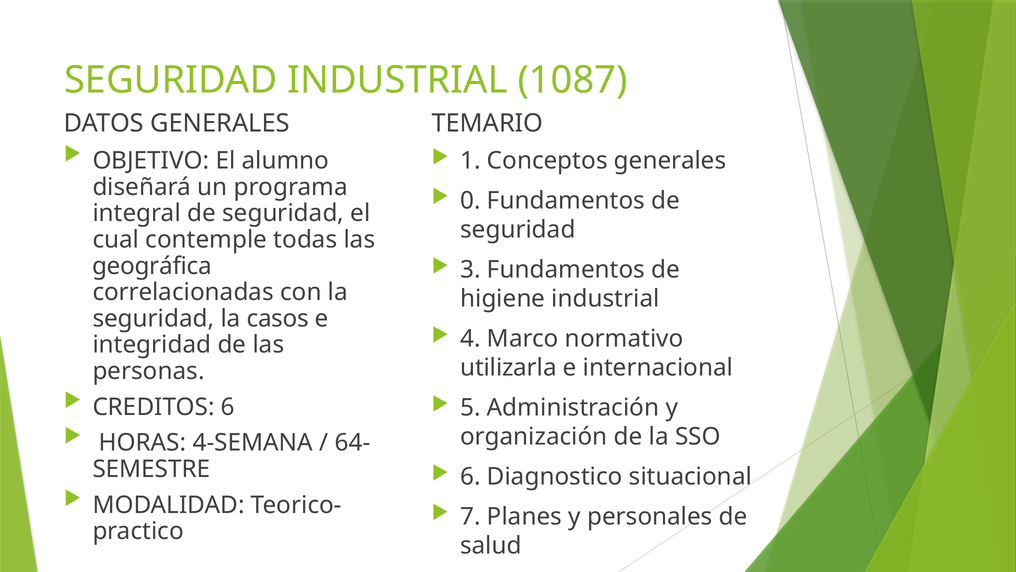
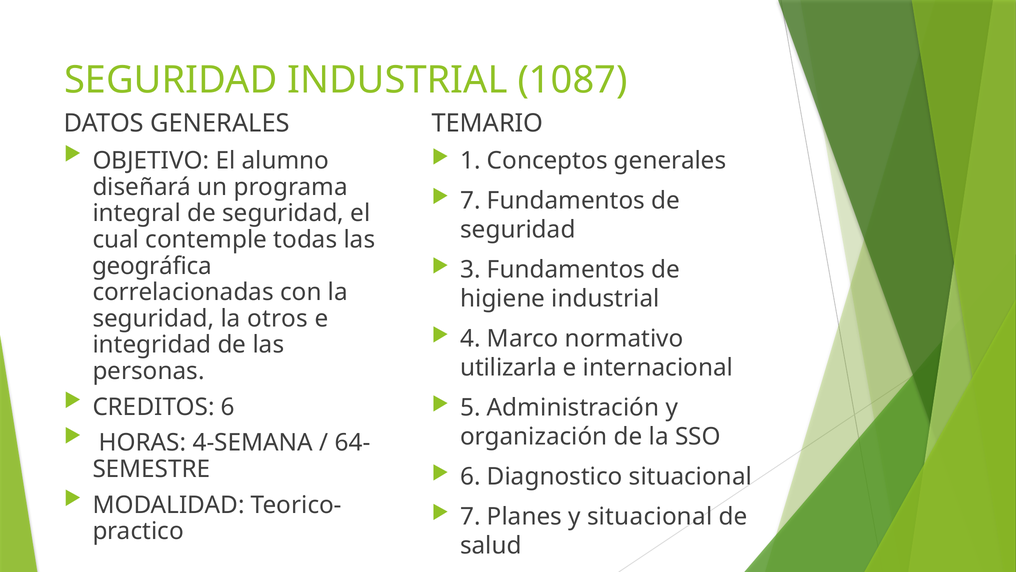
0: 0 -> 7 (470, 200)
casos: casos -> otros (278, 318)
y personales: personales -> situacional (650, 516)
